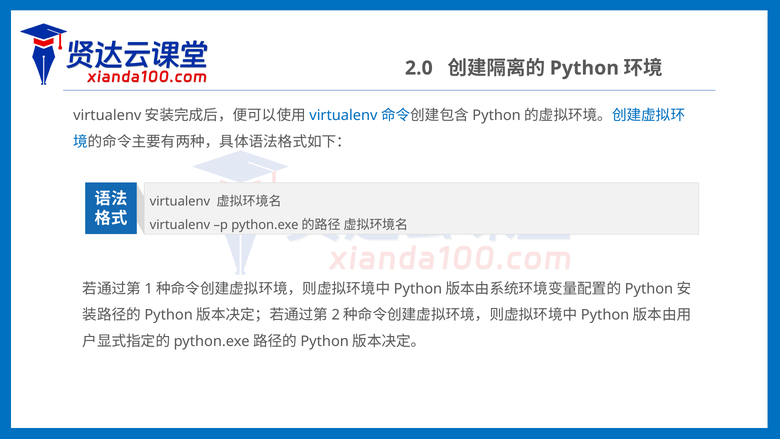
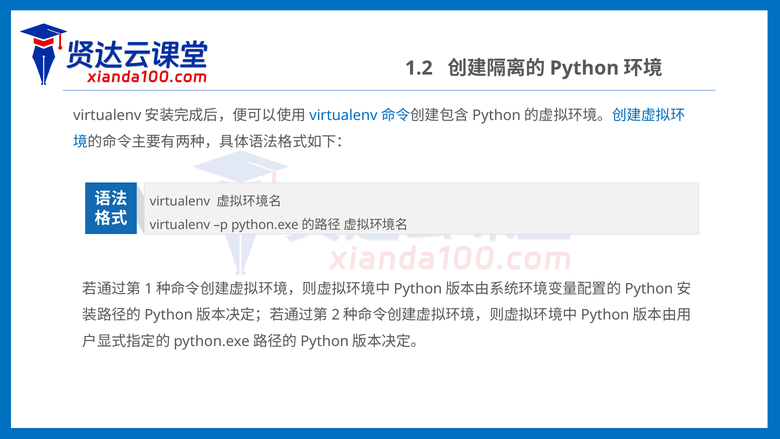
2.0: 2.0 -> 1.2 (419, 68)
